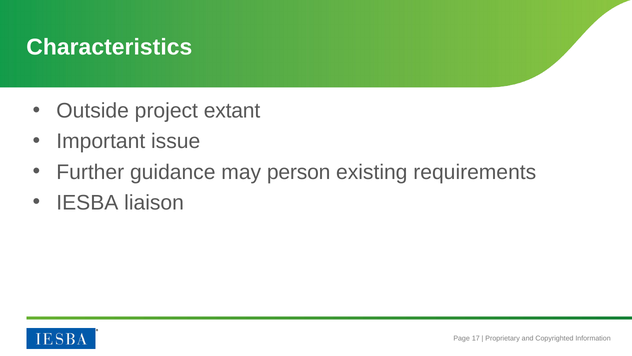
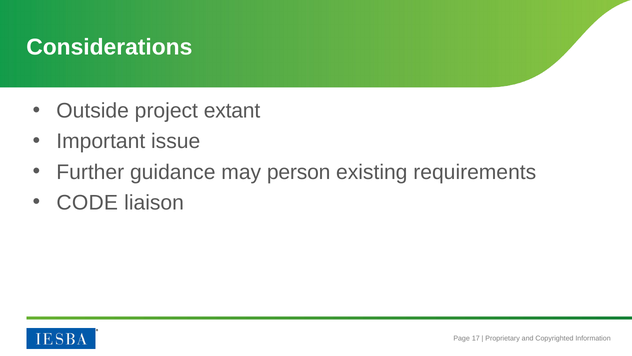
Characteristics: Characteristics -> Considerations (109, 47)
IESBA: IESBA -> CODE (87, 202)
